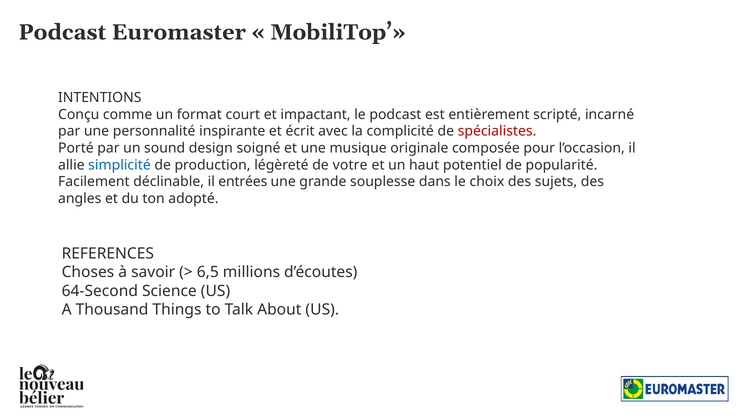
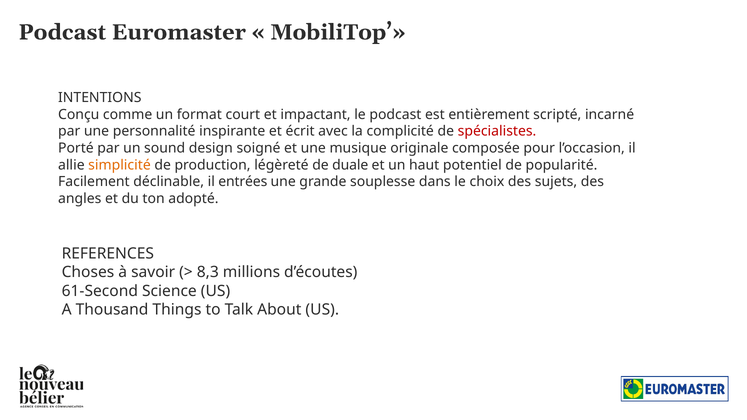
simplicité colour: blue -> orange (120, 165)
votre: votre -> duale (350, 165)
6,5: 6,5 -> 8,3 (208, 272)
64-Second: 64-Second -> 61-Second (100, 291)
